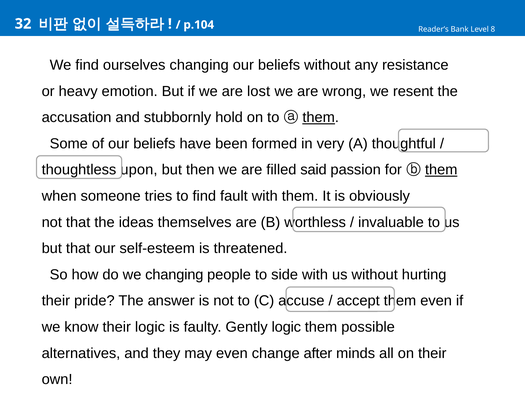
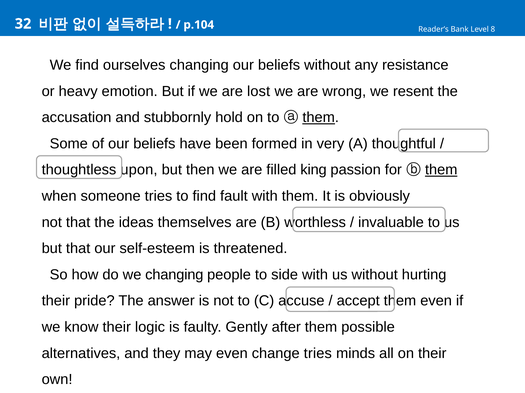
said: said -> king (314, 170)
Gently logic: logic -> after (286, 328)
change after: after -> tries (318, 354)
